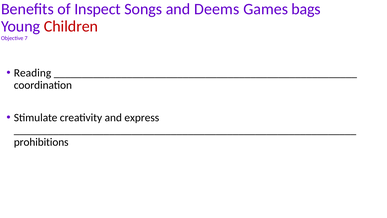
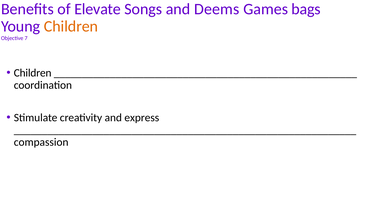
Inspect: Inspect -> Elevate (98, 9)
Children colour: red -> orange (71, 26)
Reading: Reading -> Children (33, 73)
prohibitions: prohibitions -> compassion (41, 142)
